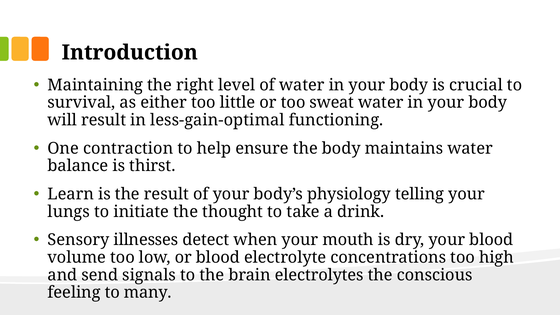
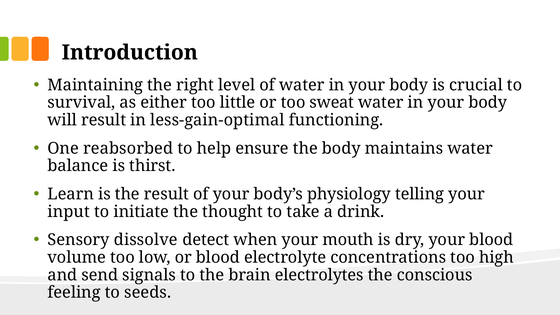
contraction: contraction -> reabsorbed (128, 148)
lungs: lungs -> input (69, 212)
illnesses: illnesses -> dissolve (146, 240)
many: many -> seeds (148, 293)
